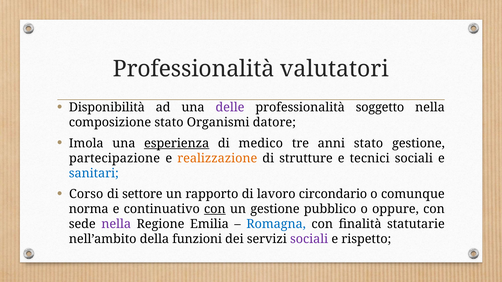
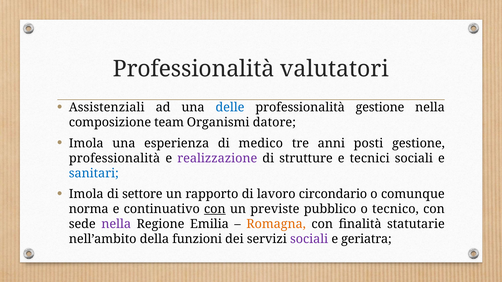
Disponibilità: Disponibilità -> Assistenziali (107, 108)
delle colour: purple -> blue (230, 108)
professionalità soggetto: soggetto -> gestione (380, 108)
composizione stato: stato -> team (169, 123)
esperienza underline: present -> none (177, 143)
anni stato: stato -> posti (368, 143)
partecipazione: partecipazione -> professionalità (115, 158)
realizzazione colour: orange -> purple (217, 158)
Corso: Corso -> Imola (86, 194)
un gestione: gestione -> previste (275, 209)
oppure: oppure -> tecnico (395, 209)
Romagna colour: blue -> orange (276, 224)
rispetto: rispetto -> geriatra (366, 239)
